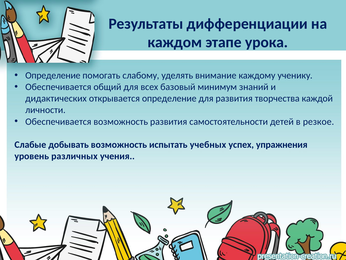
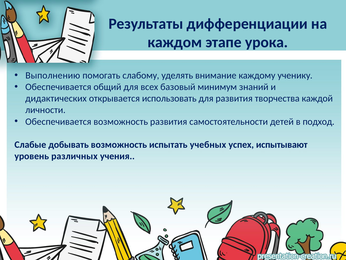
Определение: Определение -> Выполнению (53, 75)
открывается определение: определение -> использовать (169, 98)
резкое: резкое -> подход (319, 121)
упражнения: упражнения -> испытывают (282, 144)
